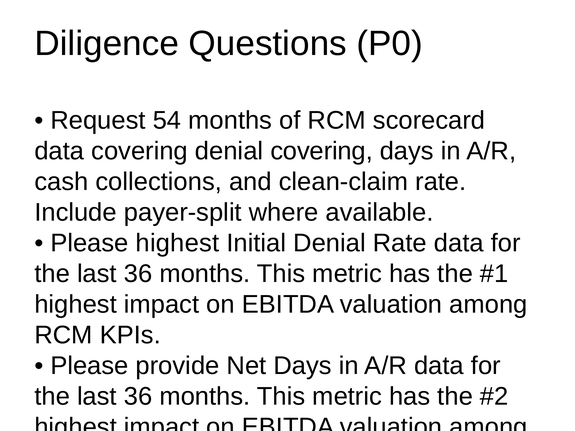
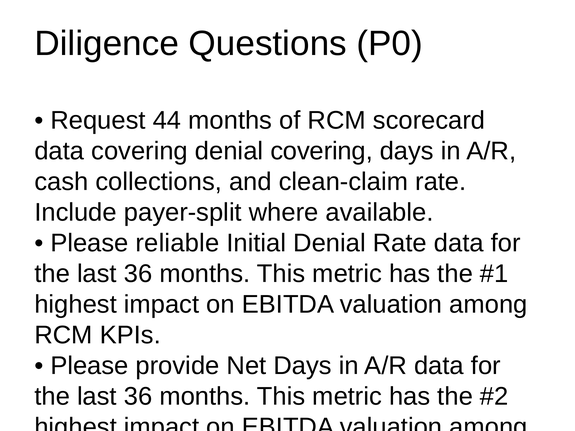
54: 54 -> 44 (167, 121)
Please highest: highest -> reliable (177, 243)
